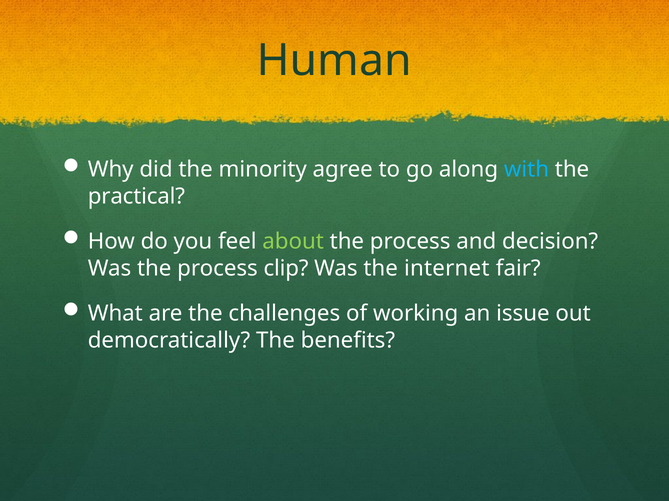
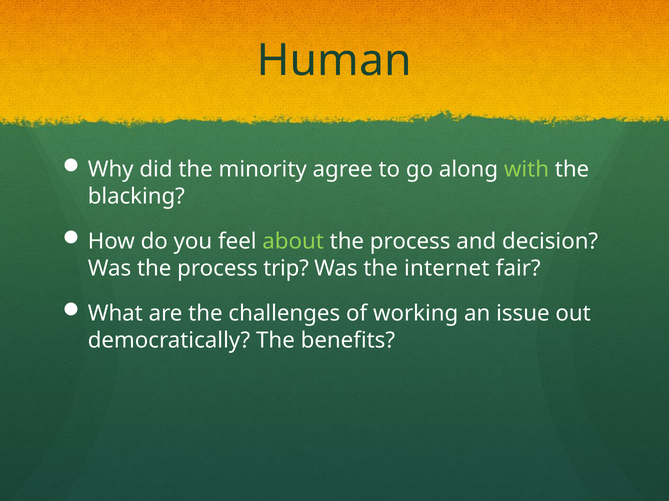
with colour: light blue -> light green (527, 170)
practical: practical -> blacking (136, 197)
clip: clip -> trip (286, 269)
